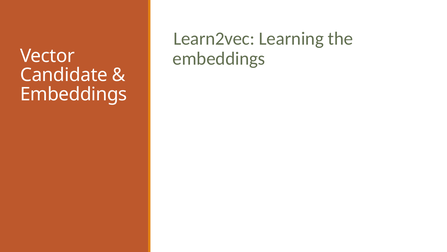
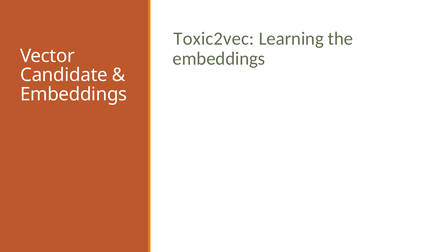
Learn2vec: Learn2vec -> Toxic2vec (214, 38)
